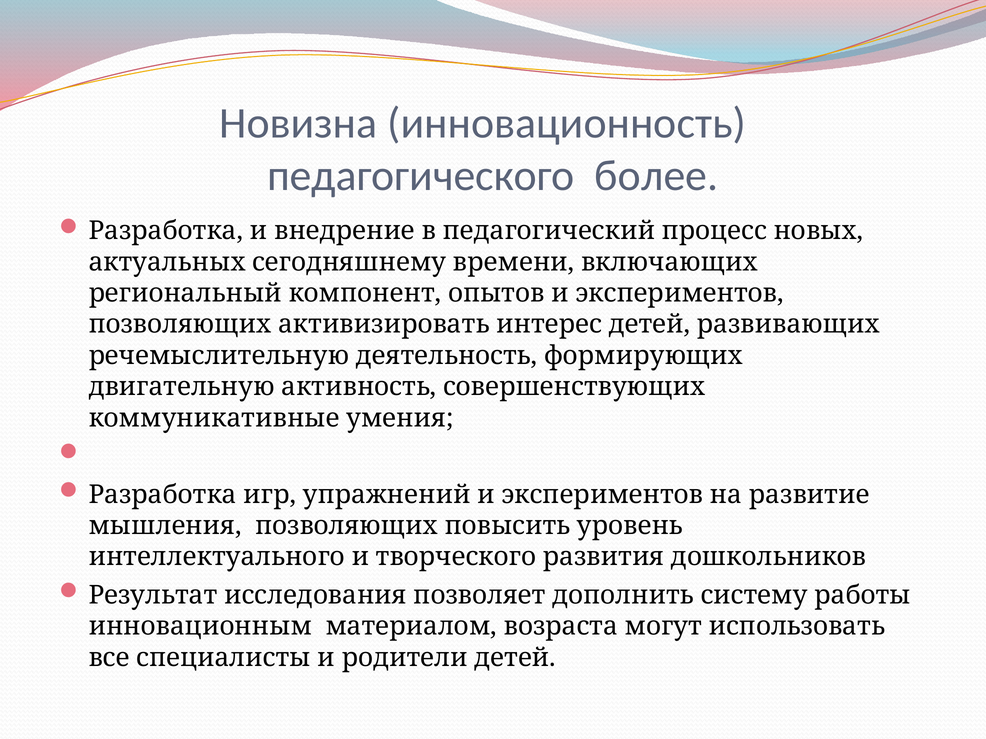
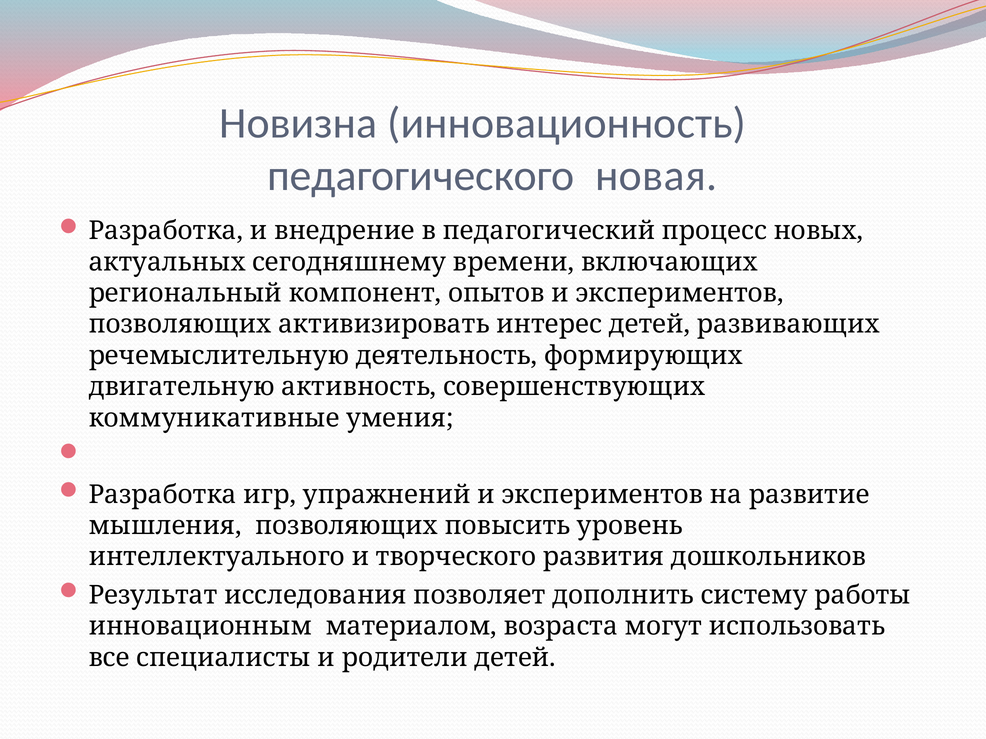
более: более -> новая (656, 176)
